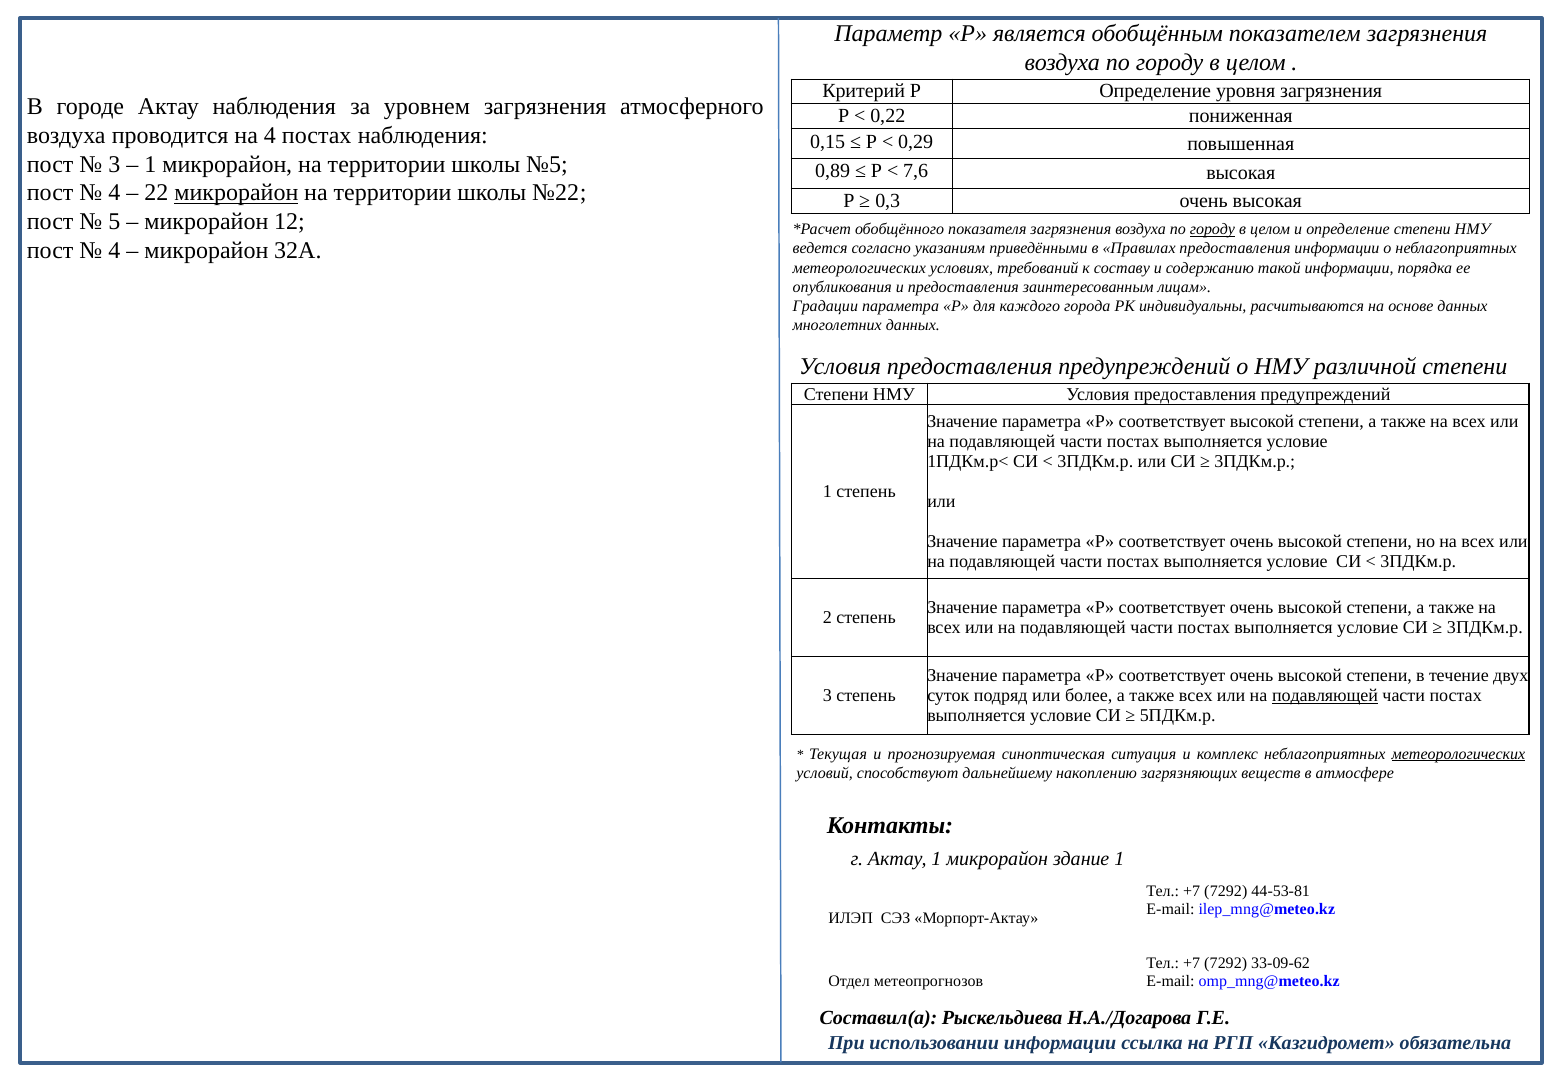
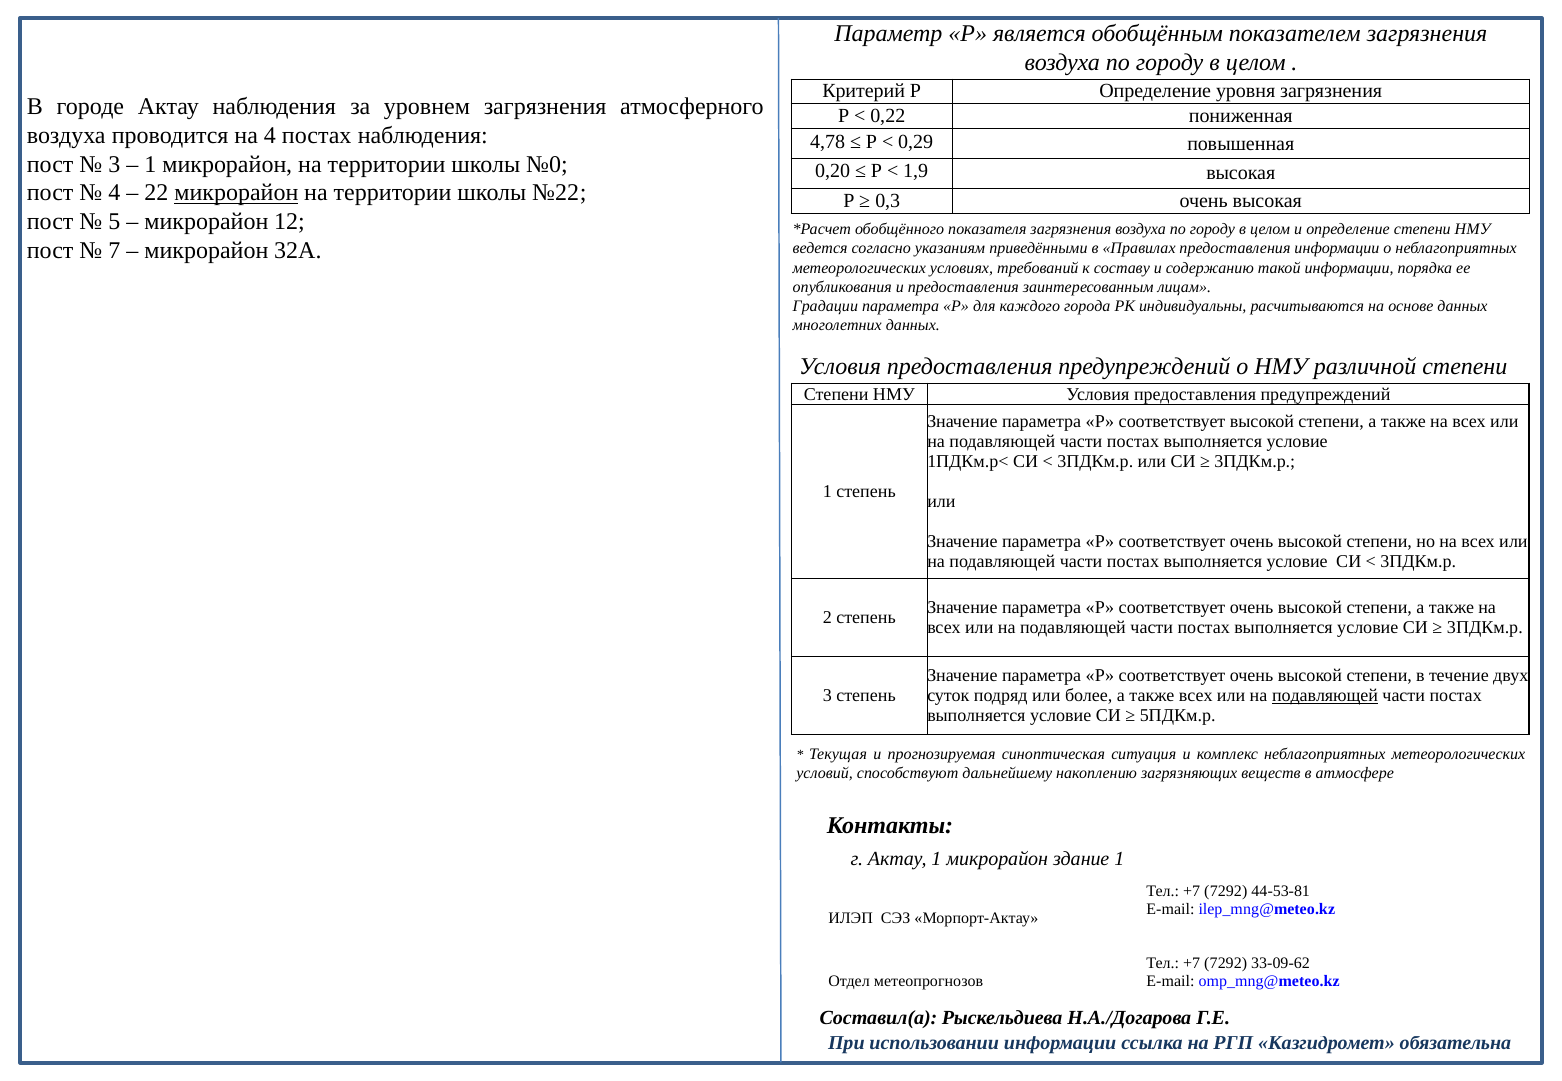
0,15: 0,15 -> 4,78 (828, 142)
№5: №5 -> №0 (547, 164)
0,89: 0,89 -> 0,20 (833, 171)
7,6: 7,6 -> 1,9 (916, 171)
городу underline: present -> none (1212, 229)
4: 4 -> 7 (114, 251)
метеорологических underline: present -> none (1458, 754)
